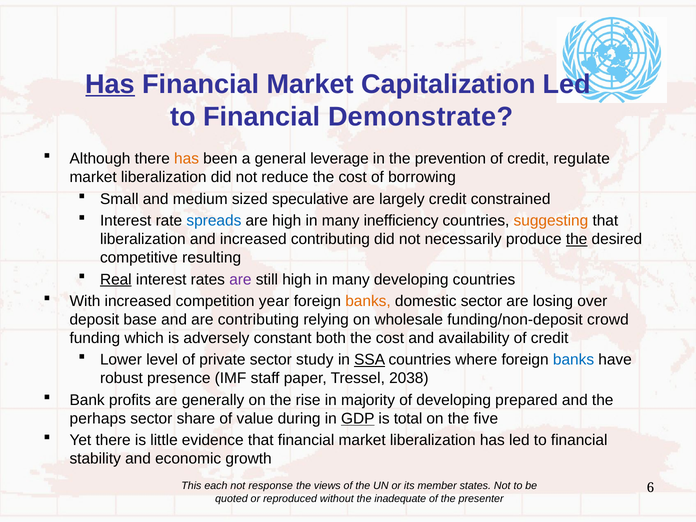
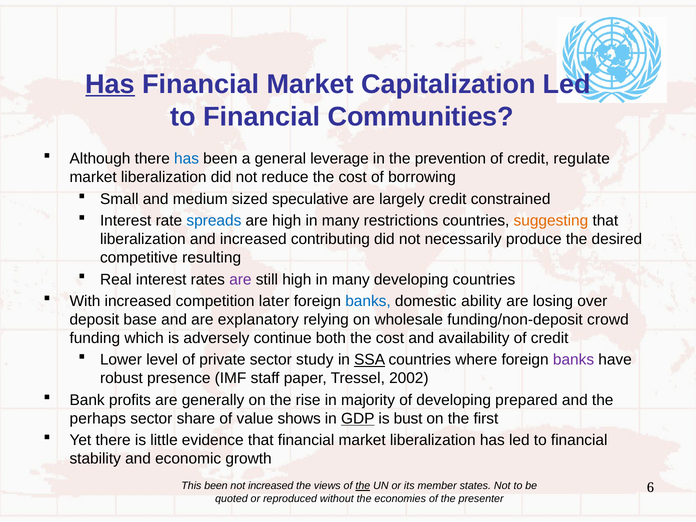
Demonstrate: Demonstrate -> Communities (421, 117)
has colour: orange -> blue (187, 159)
inefficiency: inefficiency -> restrictions (401, 221)
the underline: present -> none (577, 239)
Real underline: present -> none (116, 279)
year: year -> later (274, 301)
banks colour: orange -> blue (368, 301)
domestic sector: sector -> ability (481, 301)
are contributing: contributing -> explanatory (258, 320)
constant: constant -> continue (283, 338)
banks colour: blue -> purple (574, 360)
2038: 2038 -> 2002 (409, 378)
during: during -> shows (299, 419)
total: total -> bust (408, 419)
five: five -> first (486, 419)
This each: each -> been (216, 486)
not response: response -> increased (271, 486)
the underline: none -> present (363, 486)
inadequate: inadequate -> economies (400, 499)
